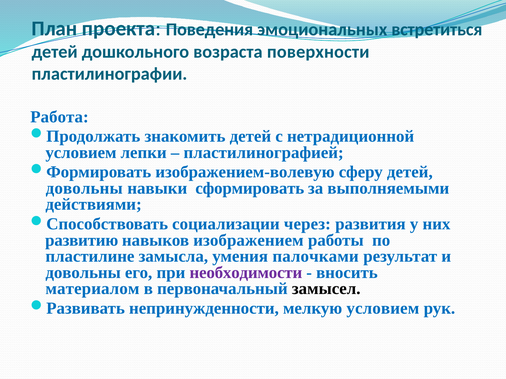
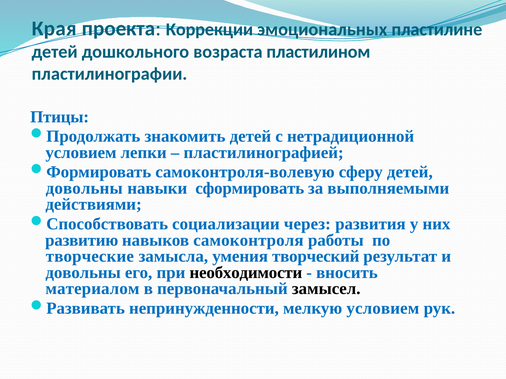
План: План -> Края (54, 28)
Поведения: Поведения -> Коррекции (209, 29)
встретиться: встретиться -> пластилине (437, 29)
поверхности: поверхности -> пластилином (318, 52)
Работа: Работа -> Птицы (60, 117)
изображением-волевую: изображением-волевую -> самоконтроля-волевую (245, 172)
изображением: изображением -> самоконтроля (248, 240)
пластилине: пластилине -> творческие (90, 257)
палочками: палочками -> творческий (316, 257)
необходимости colour: purple -> black (246, 273)
